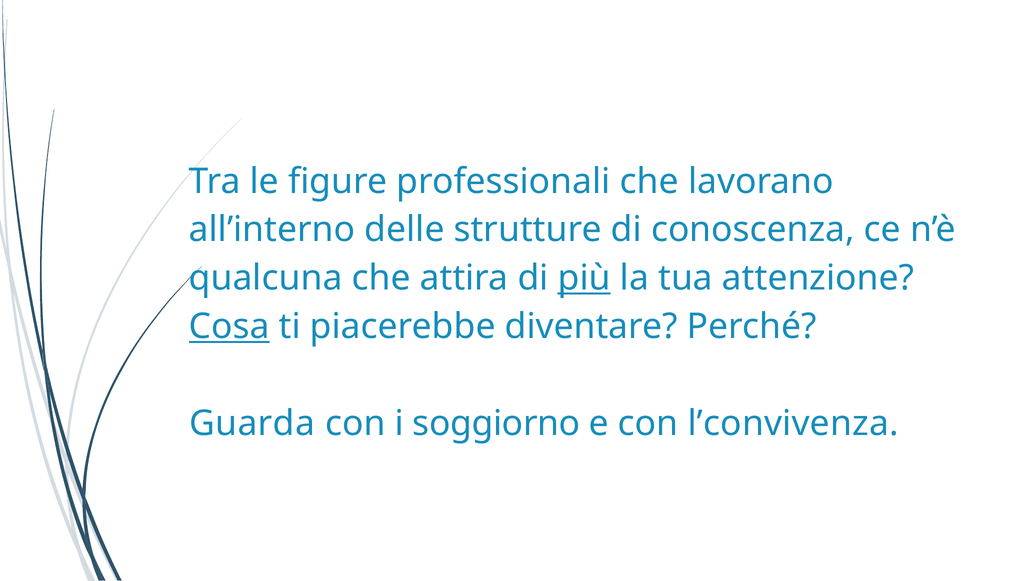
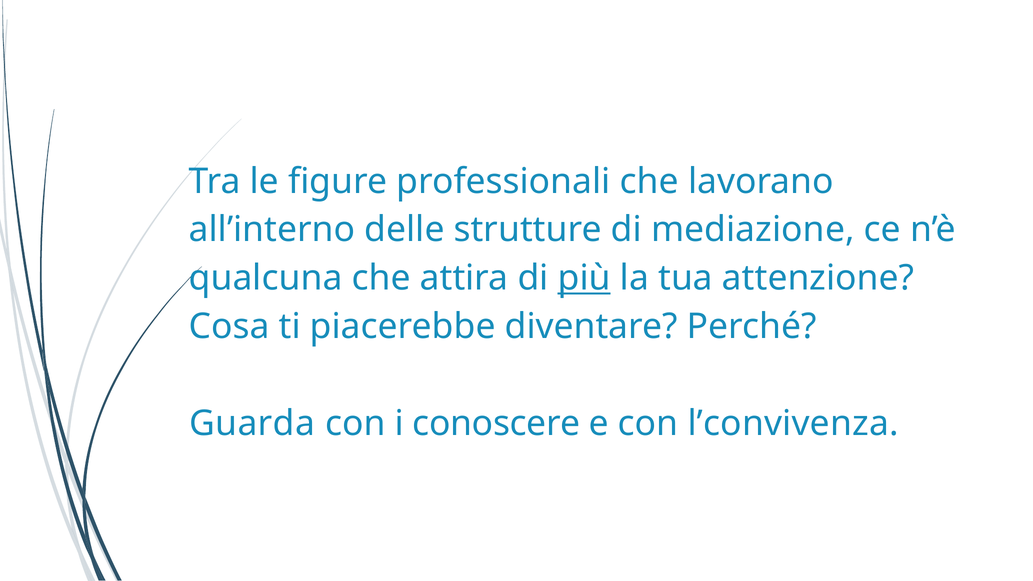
conoscenza: conoscenza -> mediazione (753, 230)
Cosa underline: present -> none (229, 327)
soggiorno: soggiorno -> conoscere (496, 424)
